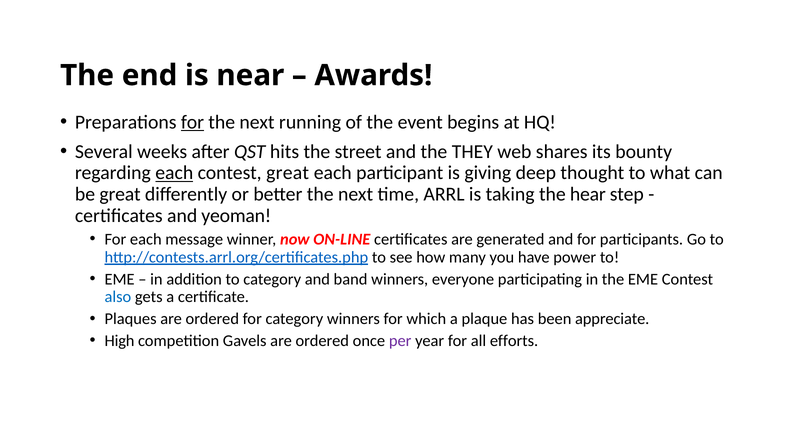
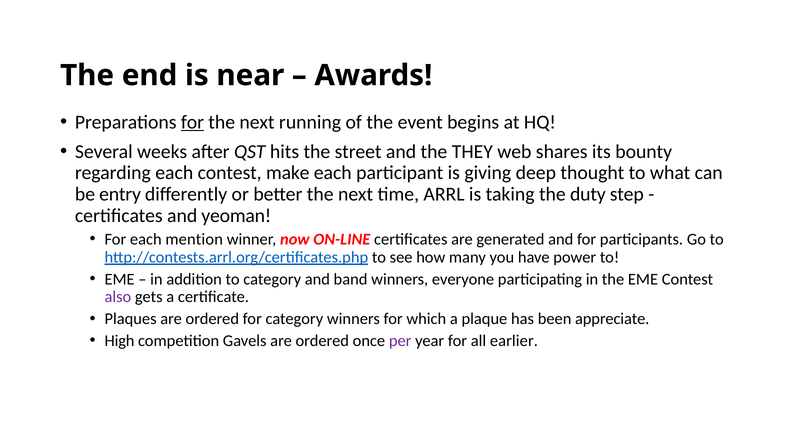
each underline: present -> none (174, 173)
contest great: great -> make (288, 173)
be great: great -> entry (120, 194)
hear: hear -> duty (588, 194)
message: message -> mention (194, 239)
also colour: blue -> purple (118, 297)
efforts: efforts -> earlier (514, 341)
